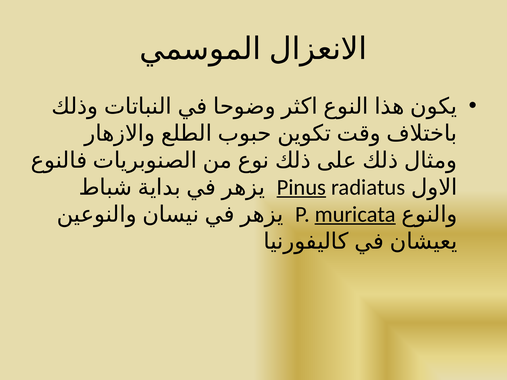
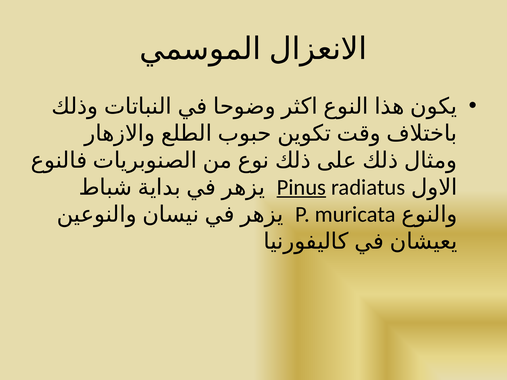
muricata underline: present -> none (355, 215)
